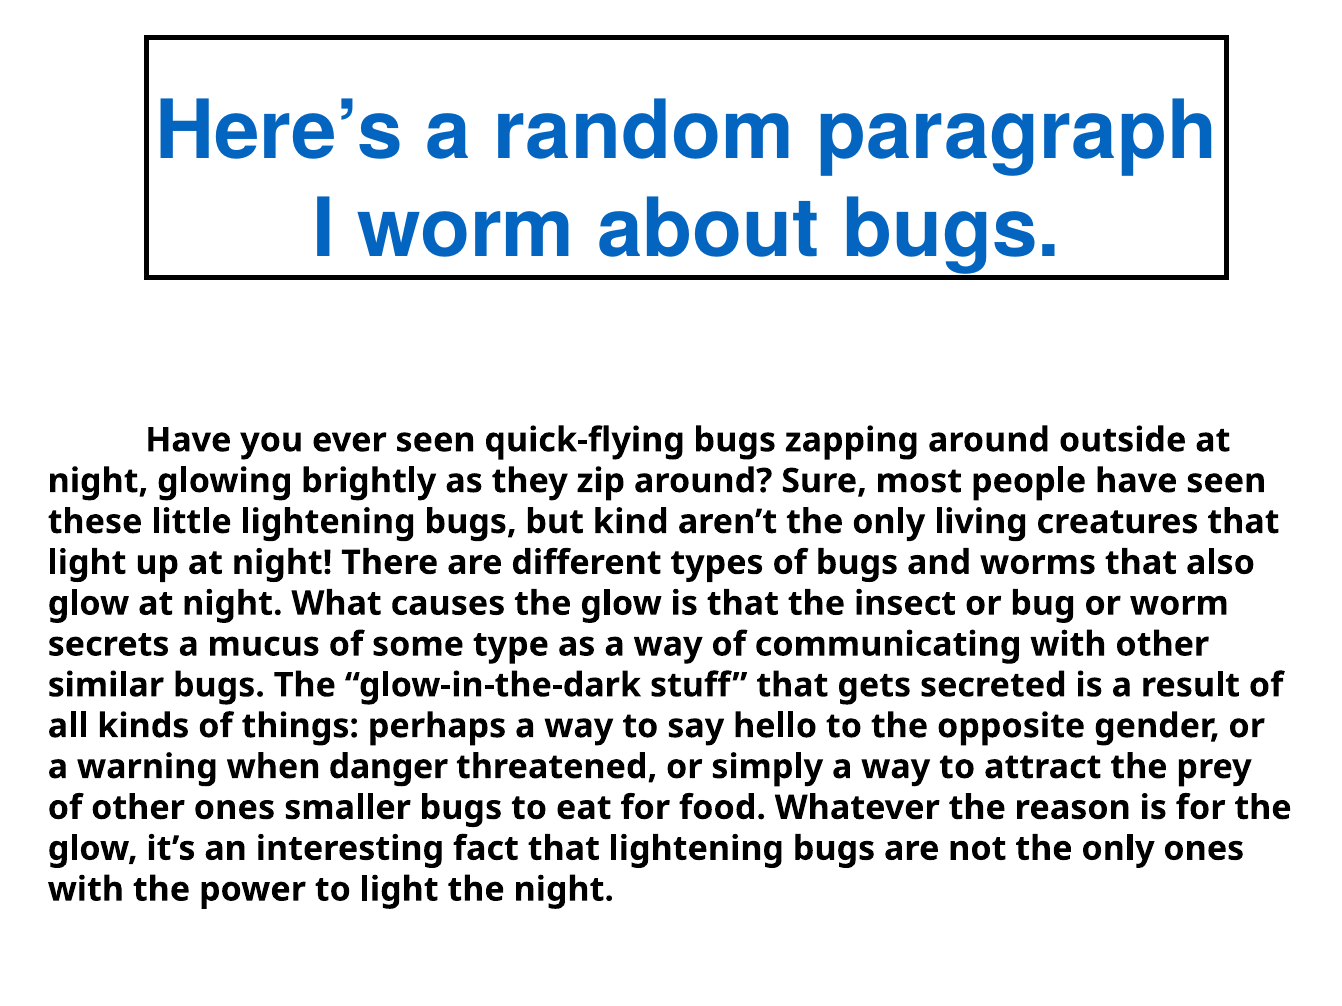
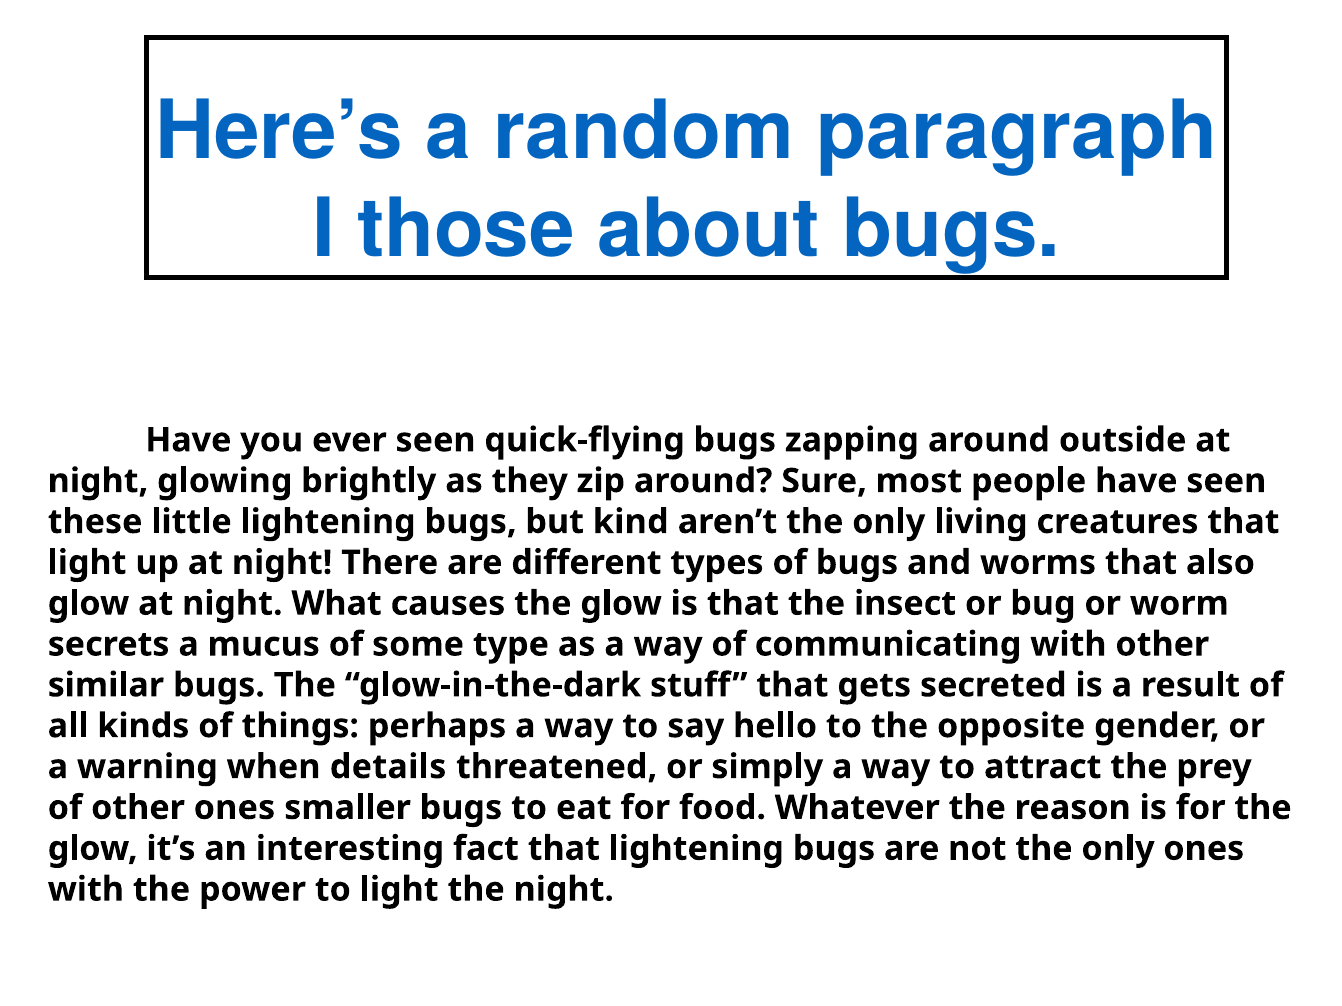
I worm: worm -> those (466, 229)
danger: danger -> details (388, 767)
